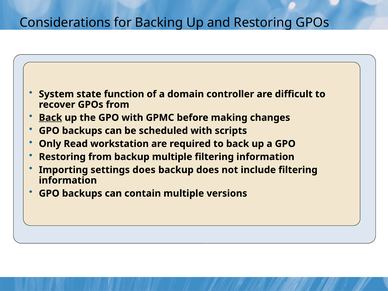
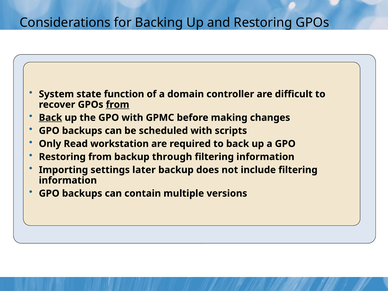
from underline: none -> present (118, 105)
backup multiple: multiple -> through (172, 157)
settings does: does -> later (144, 170)
